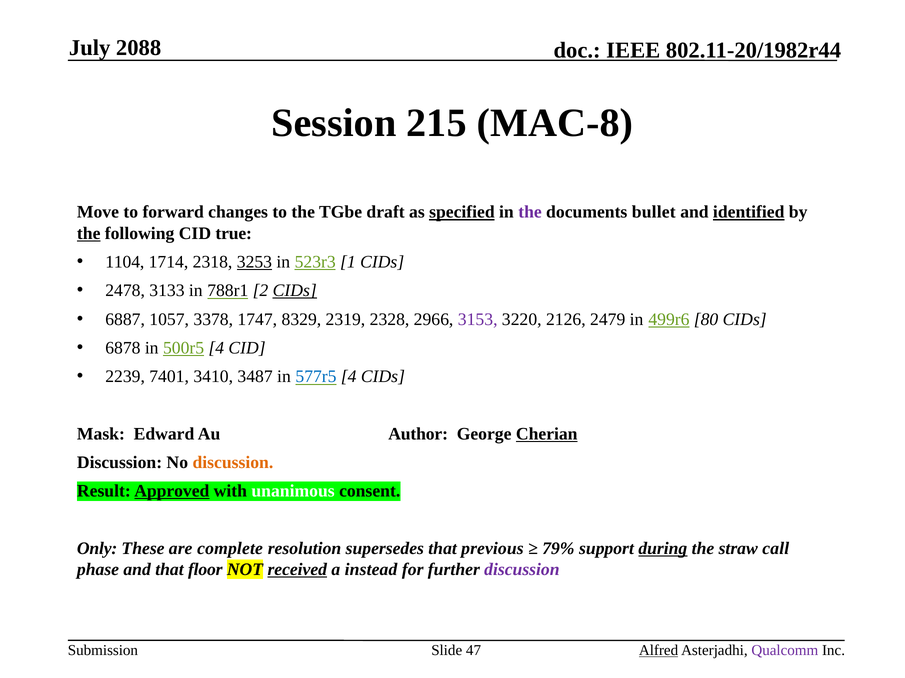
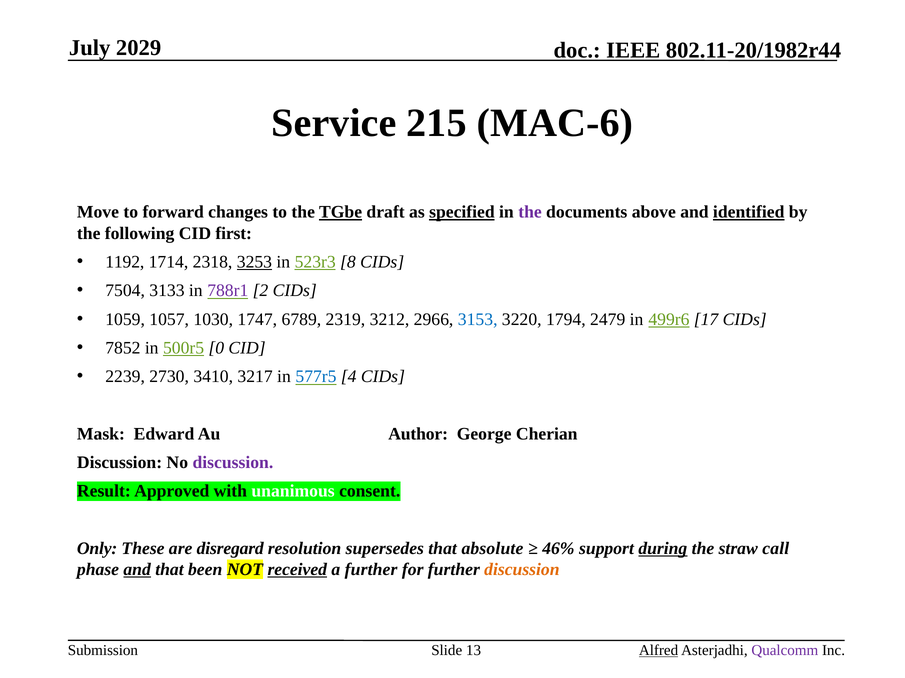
2088: 2088 -> 2029 (139, 48)
Session: Session -> Service (334, 123)
MAC-8: MAC-8 -> MAC-6 (555, 123)
TGbe underline: none -> present (341, 212)
bullet: bullet -> above (654, 212)
the underline: present -> none (89, 234)
true: true -> first (234, 234)
1104: 1104 -> 1192 (125, 262)
1: 1 -> 8 (348, 262)
2478: 2478 -> 7504 (125, 291)
788r1 colour: black -> purple (228, 291)
CIDs underline: present -> none (295, 291)
6887: 6887 -> 1059 (125, 320)
3378: 3378 -> 1030 (213, 320)
8329: 8329 -> 6789 (301, 320)
2328: 2328 -> 3212 (390, 320)
3153 colour: purple -> blue (478, 320)
2126: 2126 -> 1794 (566, 320)
80: 80 -> 17 (706, 320)
6878: 6878 -> 7852 (123, 348)
500r5 4: 4 -> 0 (216, 348)
7401: 7401 -> 2730 (169, 377)
3487: 3487 -> 3217 (255, 377)
Cherian underline: present -> none (547, 434)
discussion colour: orange -> purple (233, 463)
Approved underline: present -> none (172, 492)
complete: complete -> disregard (230, 549)
previous: previous -> absolute (492, 549)
79%: 79% -> 46% (558, 549)
and underline: none -> present (137, 570)
floor: floor -> been (205, 570)
a instead: instead -> further (371, 570)
discussion colour: purple -> orange (522, 570)
47: 47 -> 13 (474, 651)
